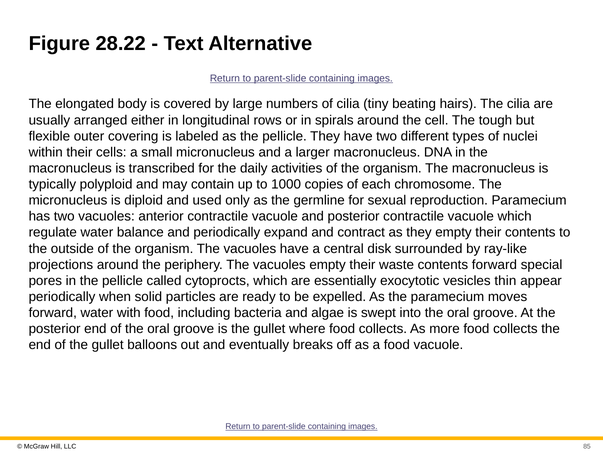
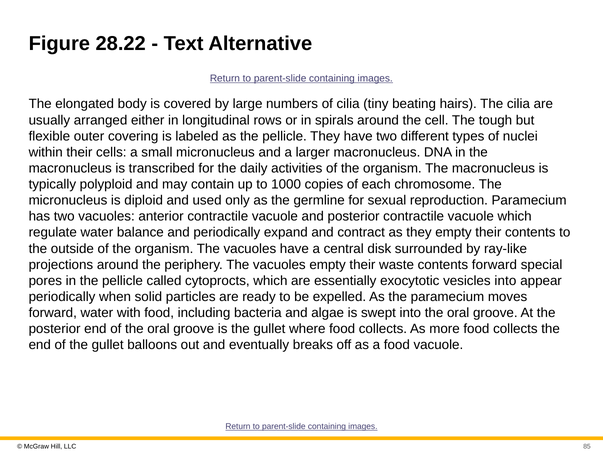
vesicles thin: thin -> into (505, 281)
